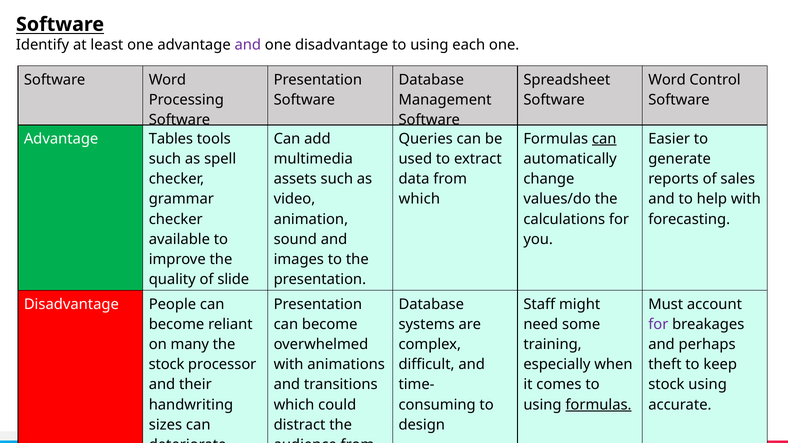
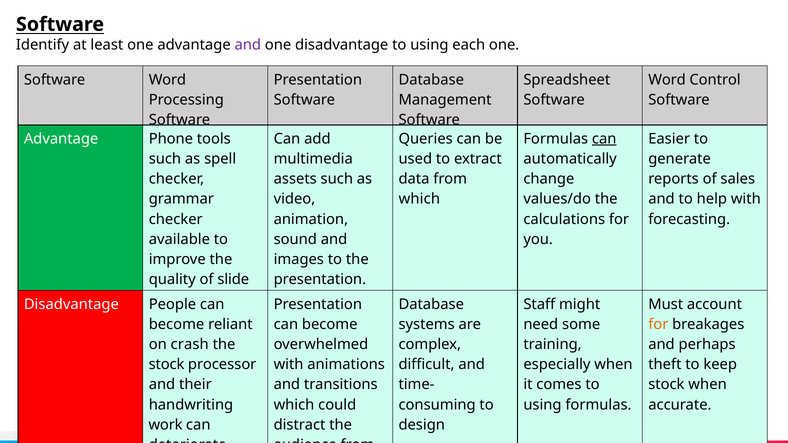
Tables: Tables -> Phone (171, 139)
for colour: purple -> orange (658, 324)
many: many -> crash (190, 345)
stock using: using -> when (708, 385)
formulas underline: present -> none (598, 405)
sizes: sizes -> work (166, 425)
